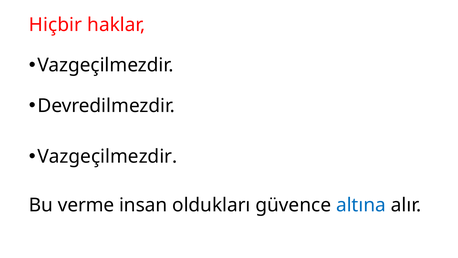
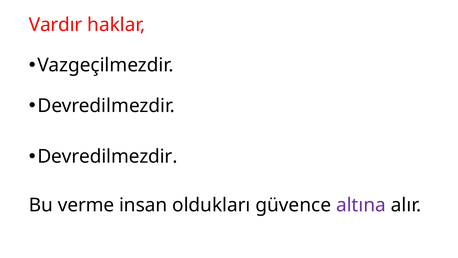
Hiçbir: Hiçbir -> Vardır (56, 25)
Vazgeçilmezdir: Vazgeçilmezdir -> Devredilmezdir (107, 156)
altına colour: blue -> purple (361, 205)
